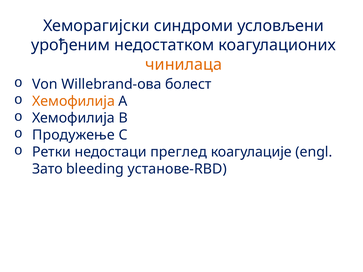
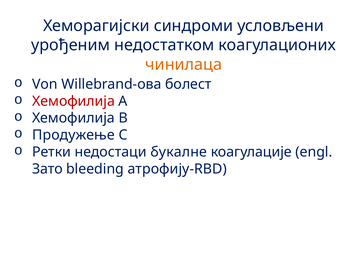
Хемофилија colour: orange -> red (74, 101)
преглед: преглед -> букалне (179, 152)
установе-RBD: установе-RBD -> атрофију-RBD (177, 169)
